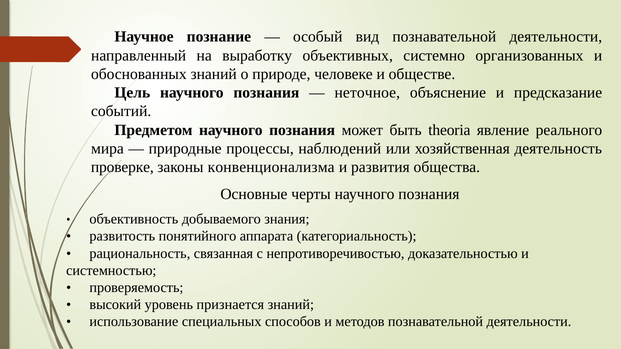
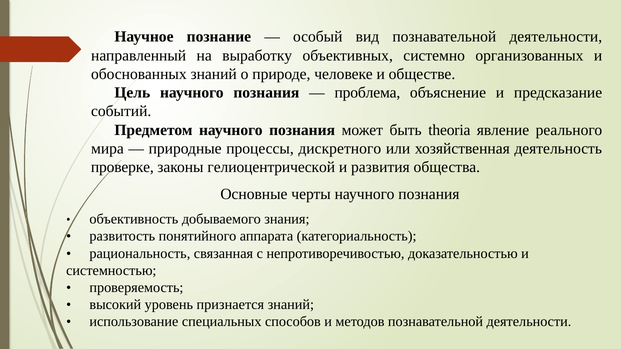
неточное: неточное -> проблема (367, 93)
наблюдений: наблюдений -> дискретного (340, 149)
конвенционализма: конвенционализма -> гелиоцентрической (271, 167)
